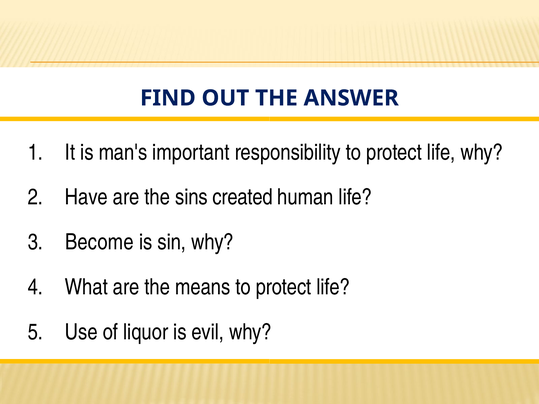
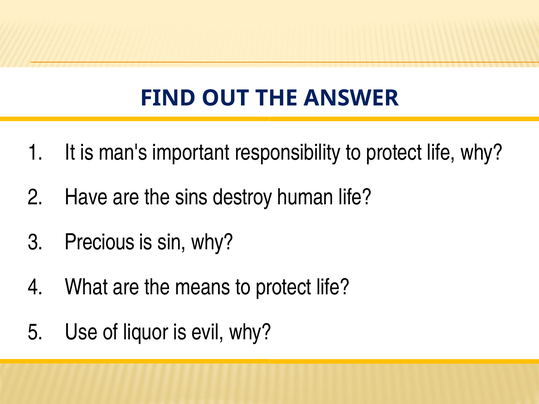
created: created -> destroy (243, 197)
Become: Become -> Precious (100, 242)
